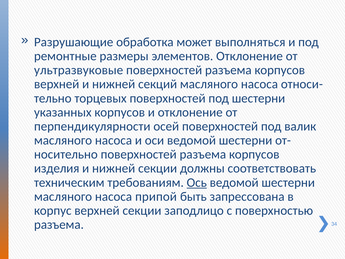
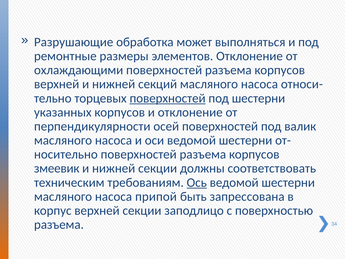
ультразвуковые: ультразвуковые -> охлаждающими (79, 70)
поверхностей underline: none -> present (168, 98)
изделия: изделия -> змеевик (57, 168)
